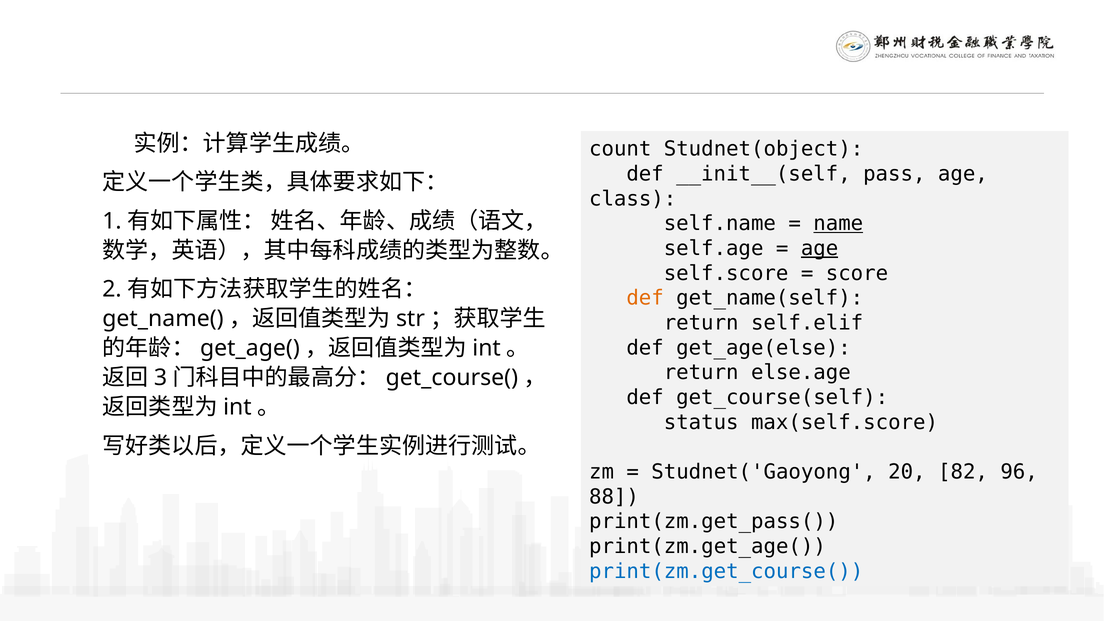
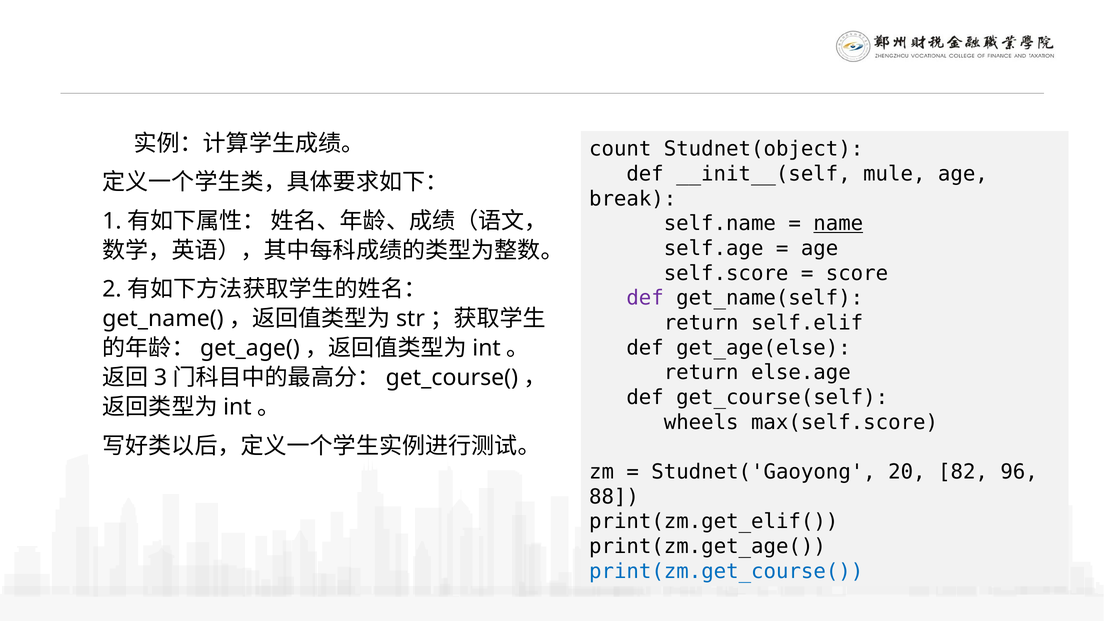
pass: pass -> mule (894, 174)
class: class -> break (633, 199)
age underline: present -> none (820, 249)
def colour: orange -> purple (645, 298)
status: status -> wheels (701, 423)
print(zm.get_pass(: print(zm.get_pass( -> print(zm.get_elif( (714, 522)
